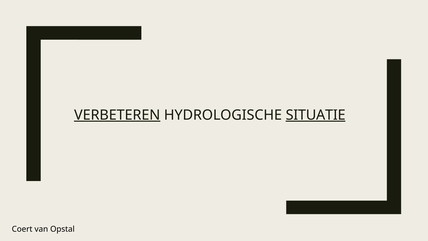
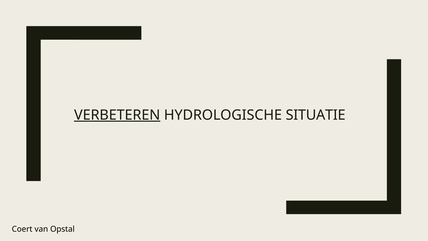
SITUATIE underline: present -> none (316, 115)
